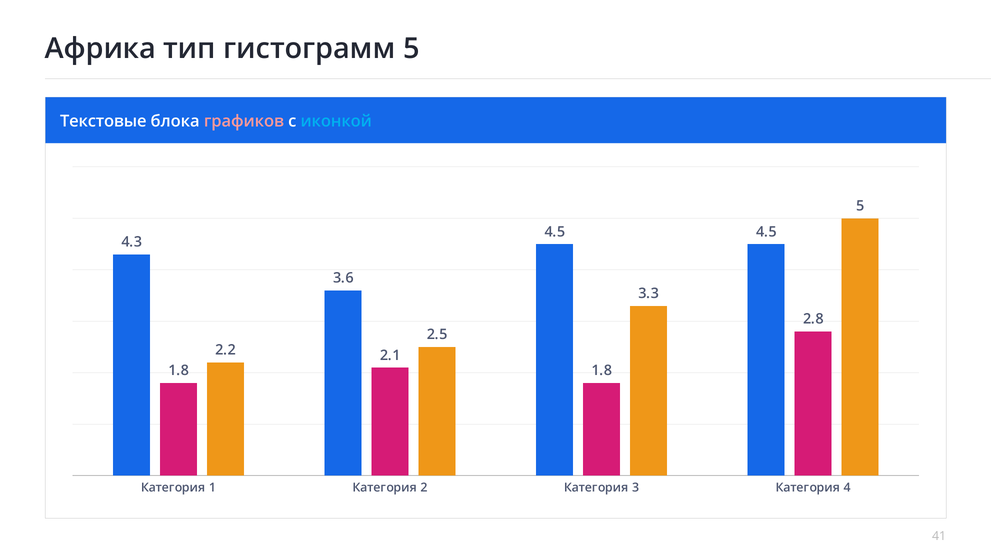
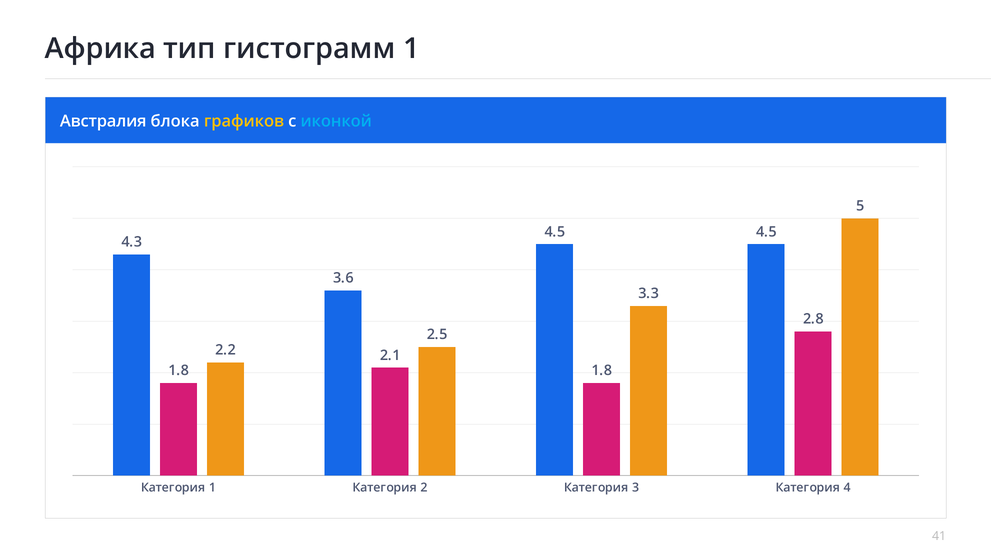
гистограмм 5: 5 -> 1 (411, 49)
Текстовые: Текстовые -> Австралия (103, 121)
графиков colour: pink -> yellow (244, 121)
